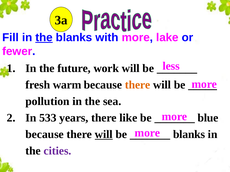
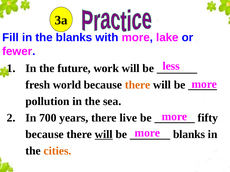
the underline: present -> none (44, 38)
warm: warm -> world (67, 85)
533: 533 -> 700 (48, 118)
like: like -> live (128, 118)
blue: blue -> fifty (208, 118)
cities colour: purple -> orange (57, 151)
